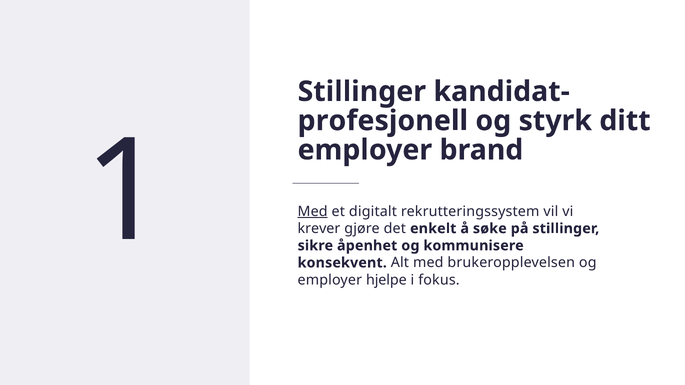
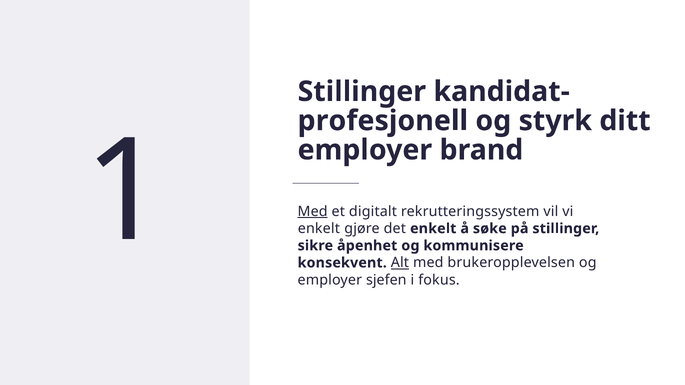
krever: krever -> enkelt (319, 229)
Alt underline: none -> present (400, 263)
hjelpe: hjelpe -> sjefen (386, 280)
